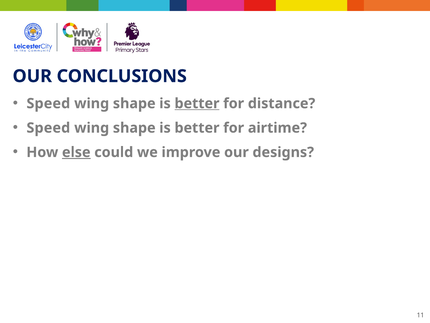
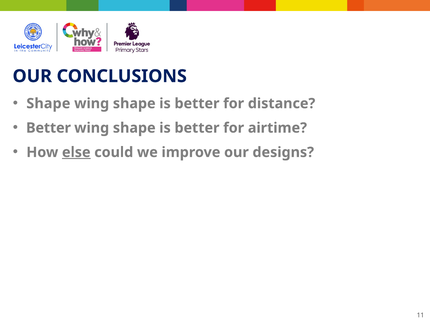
Speed: Speed -> Shape (48, 103)
better underline: present -> none (197, 103)
Speed: Speed -> Better (48, 128)
